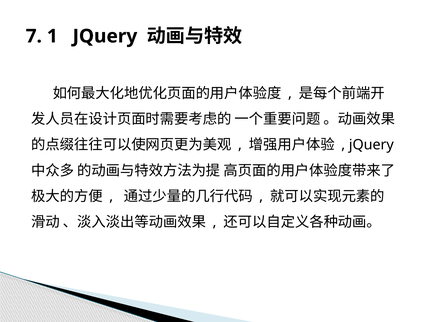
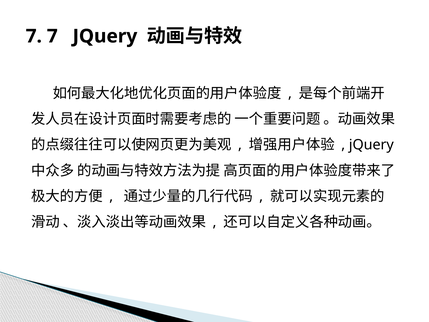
7 1: 1 -> 7 (52, 36)
